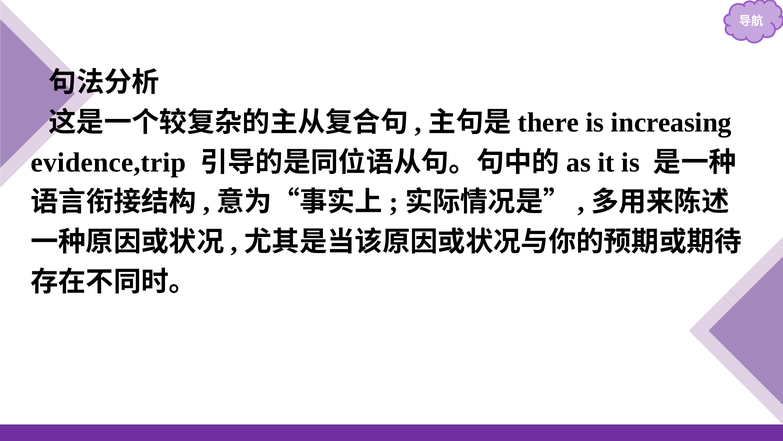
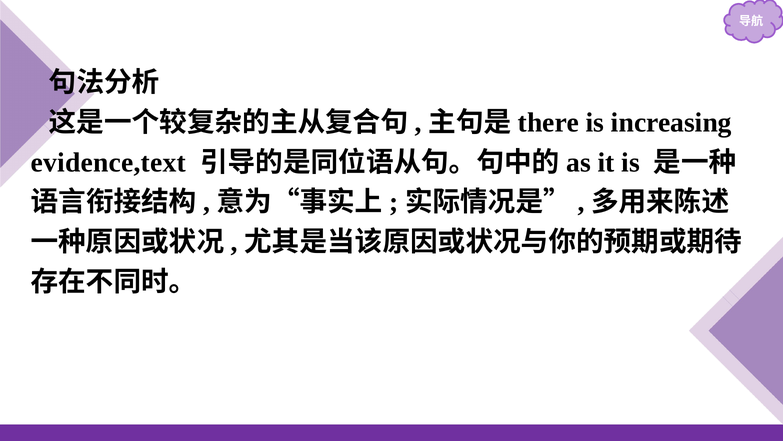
evidence,trip: evidence,trip -> evidence,text (108, 162)
